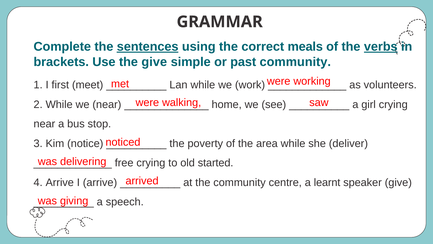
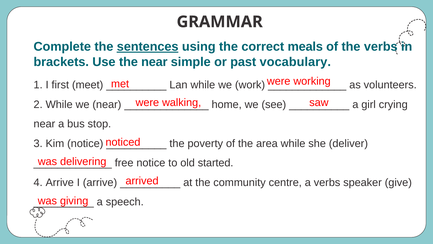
verbs underline: present -> none (381, 47)
the give: give -> near (154, 62)
past community: community -> vocabulary (295, 62)
free crying: crying -> notice (151, 163)
a learnt: learnt -> verbs (327, 182)
